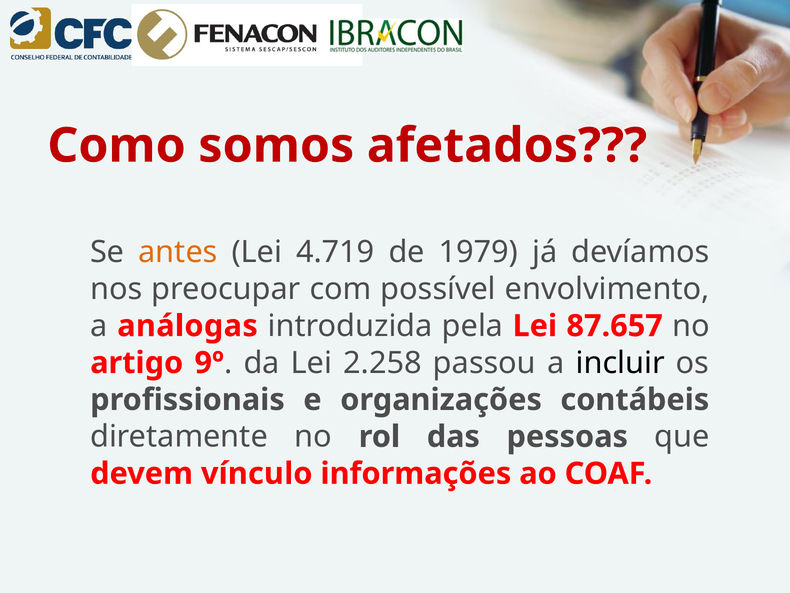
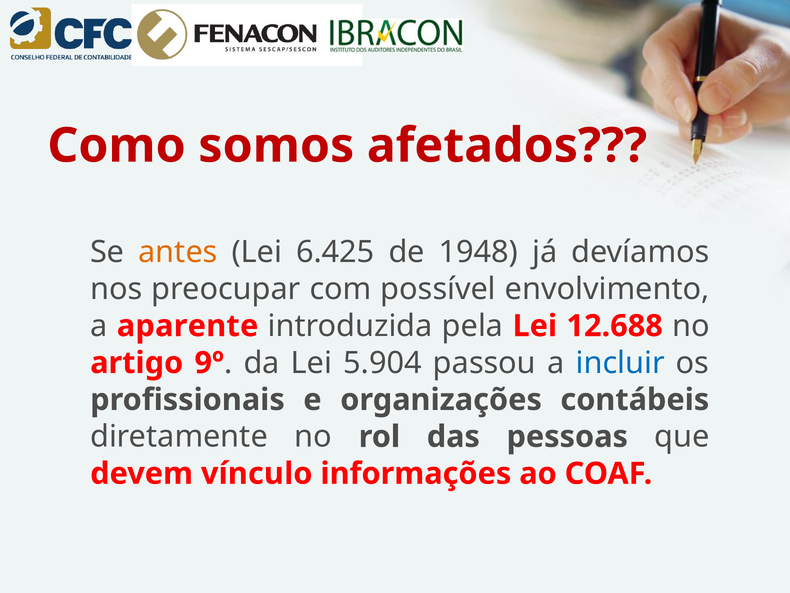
4.719: 4.719 -> 6.425 (335, 252)
1979: 1979 -> 1948 (478, 252)
análogas: análogas -> aparente (188, 326)
87.657: 87.657 -> 12.688 (615, 326)
2.258: 2.258 -> 5.904 (383, 363)
incluir colour: black -> blue (620, 363)
